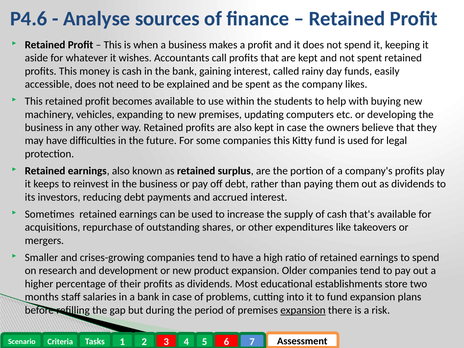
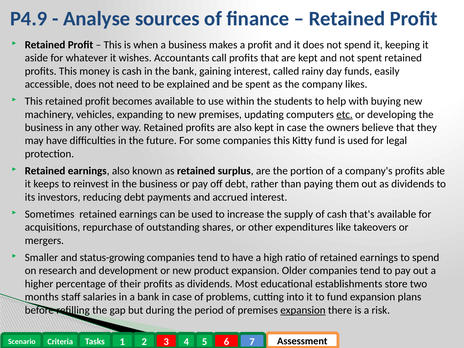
P4.6: P4.6 -> P4.9 (29, 19)
etc underline: none -> present (345, 114)
play: play -> able (436, 171)
crises-growing: crises-growing -> status-growing (112, 258)
